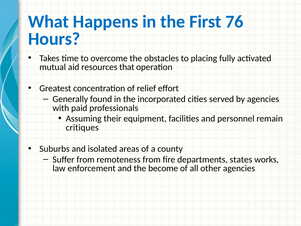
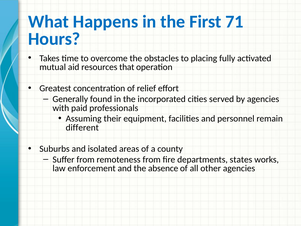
76: 76 -> 71 (234, 22)
critiques: critiques -> different (82, 127)
become: become -> absence (163, 168)
